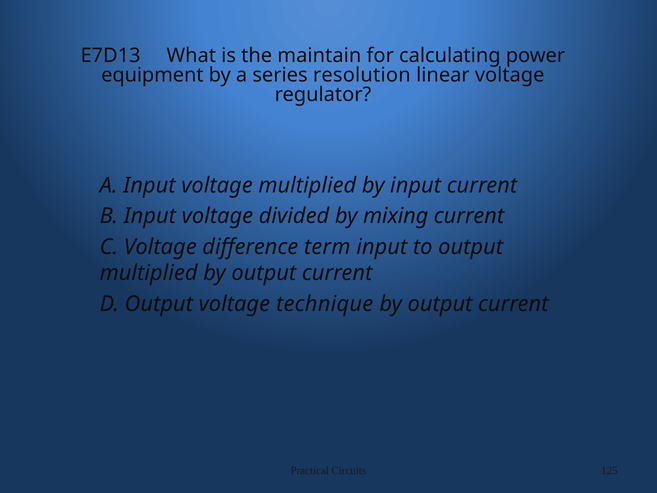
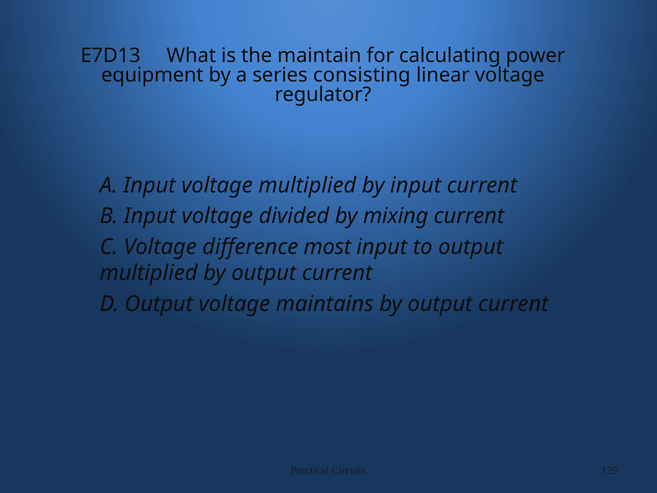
resolution: resolution -> consisting (362, 75)
term: term -> most (327, 247)
technique: technique -> maintains (325, 304)
